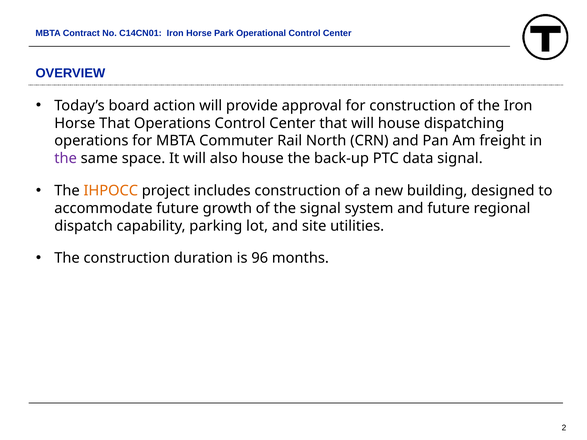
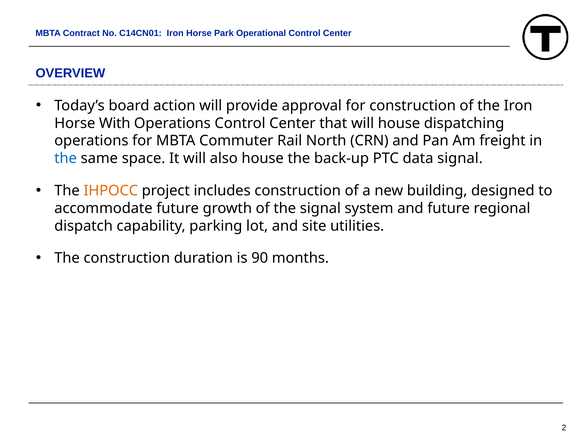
Horse That: That -> With (115, 123)
the colour: purple -> blue (66, 159)
96: 96 -> 90 (260, 258)
